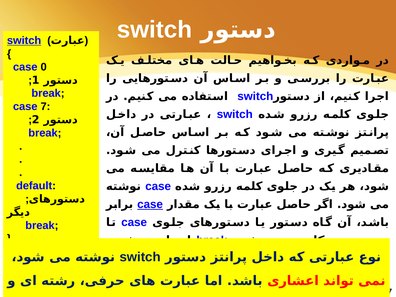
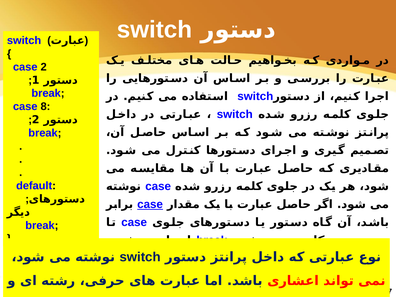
switch underline: present -> none (24, 41)
case 0: 0 -> 2 (44, 67)
7: 7 -> 8 (45, 107)
